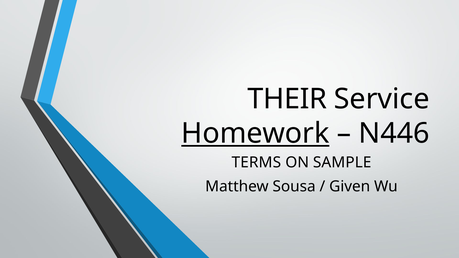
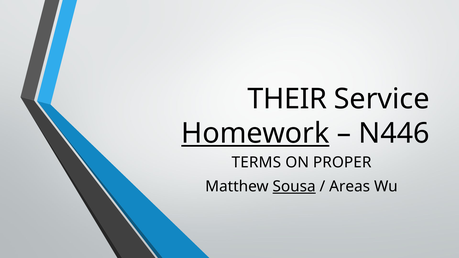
SAMPLE: SAMPLE -> PROPER (342, 162)
Sousa underline: none -> present (294, 187)
Given: Given -> Areas (350, 187)
